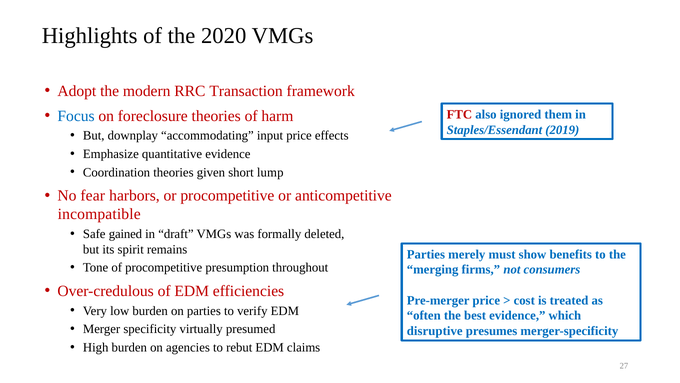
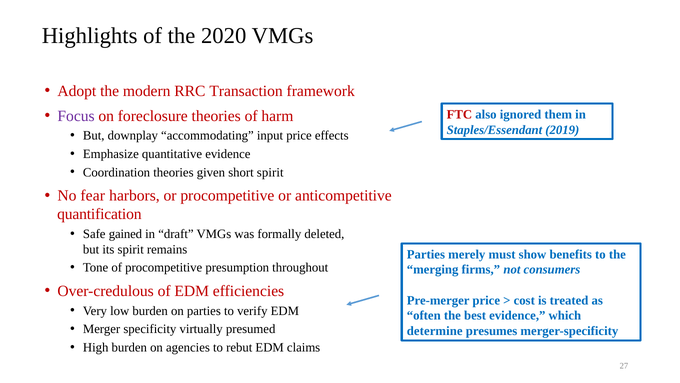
Focus colour: blue -> purple (76, 116)
short lump: lump -> spirit (270, 172)
incompatible: incompatible -> quantification (99, 214)
disruptive: disruptive -> determine (435, 331)
